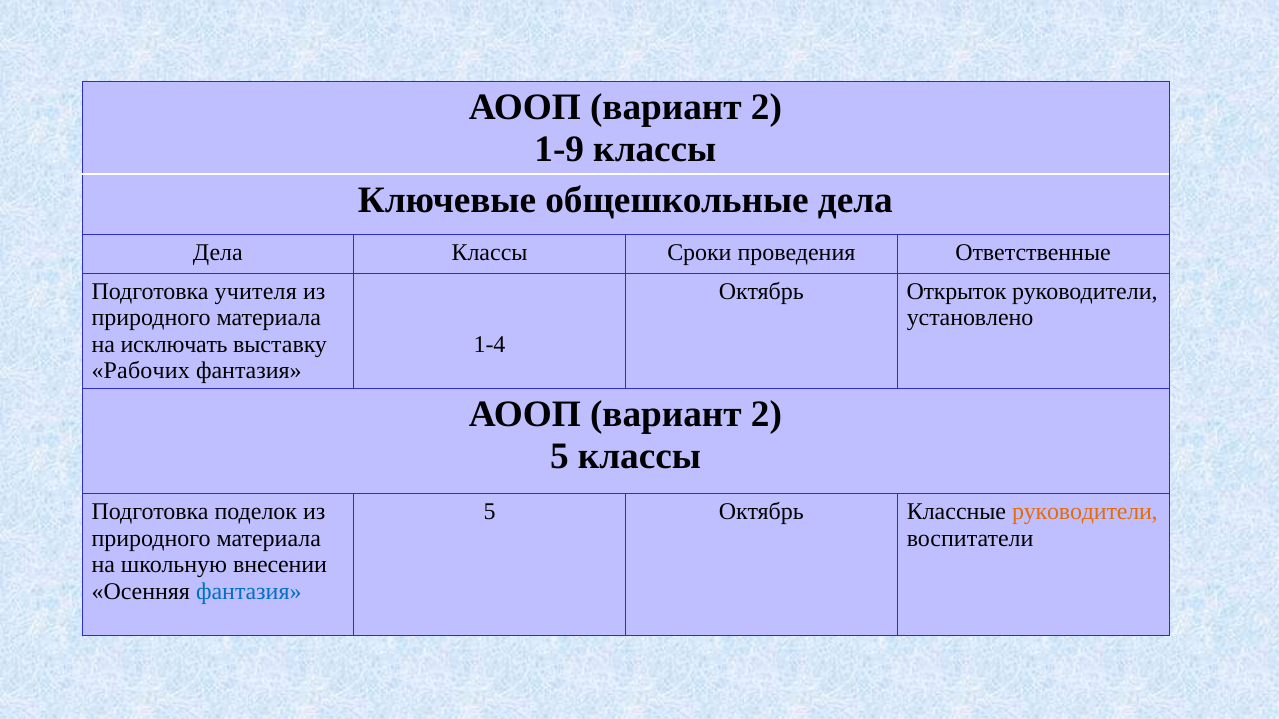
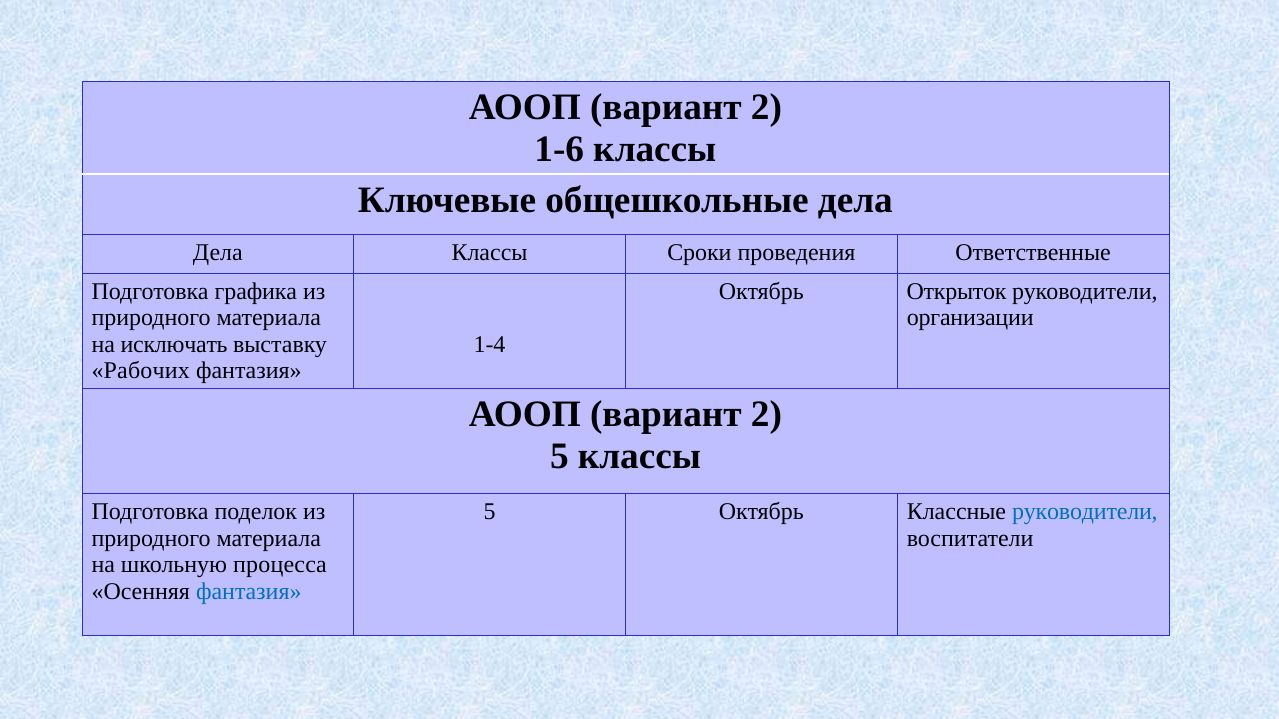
1-9: 1-9 -> 1-6 (559, 149)
учителя: учителя -> графика (256, 292)
установлено: установлено -> организации (970, 318)
руководители colour: orange -> blue (1085, 512)
внесении: внесении -> процесса (280, 565)
